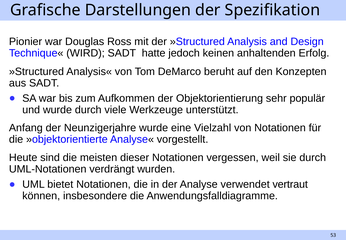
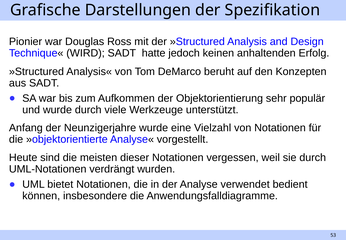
vertraut: vertraut -> bedient (290, 184)
